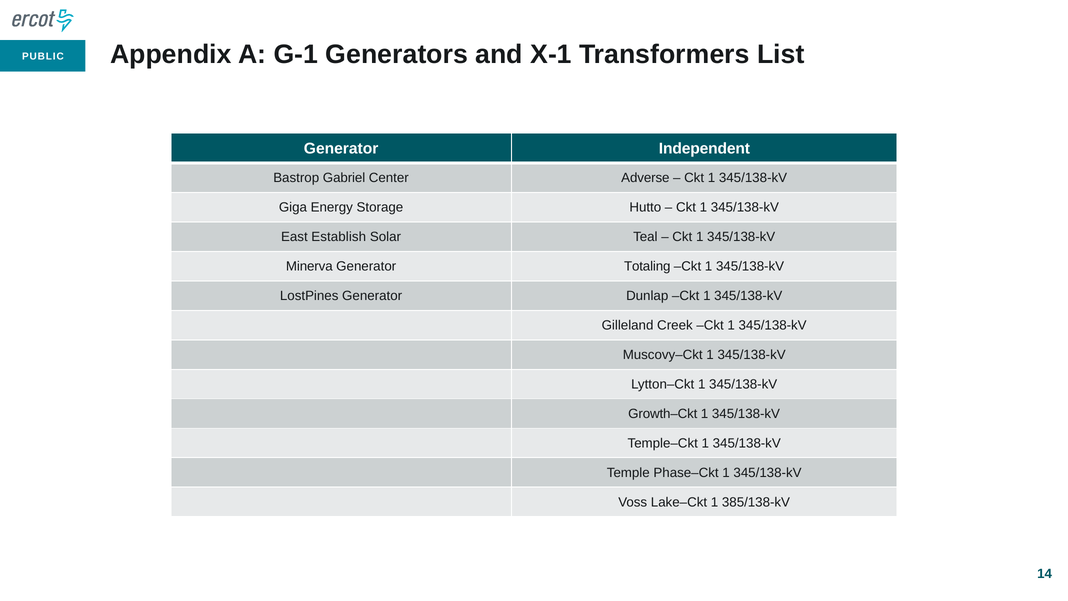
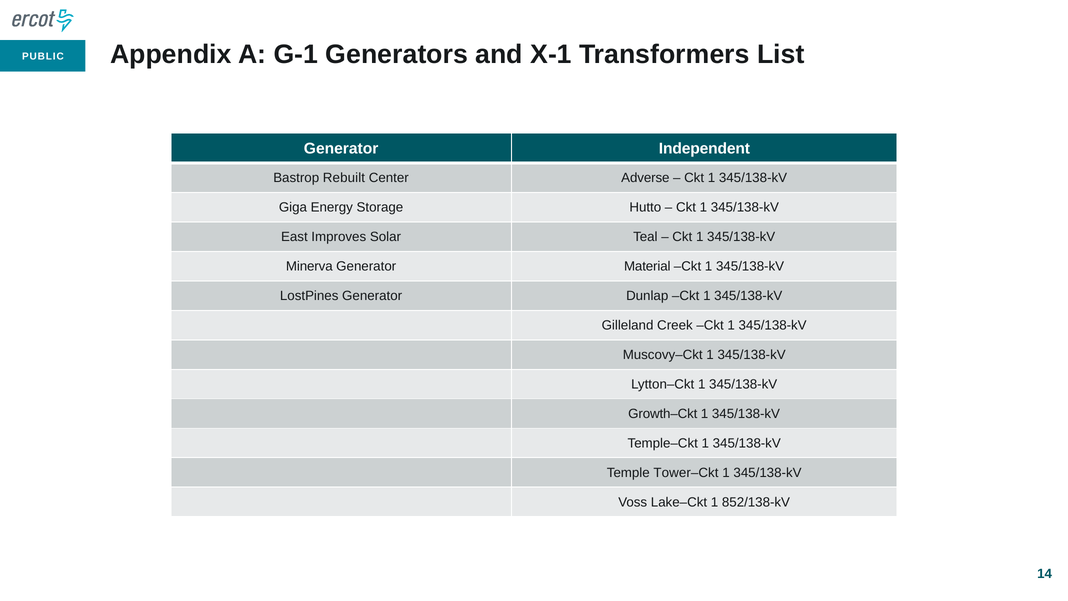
Gabriel: Gabriel -> Rebuilt (344, 178)
Establish: Establish -> Improves (339, 237)
Totaling: Totaling -> Material (647, 266)
Phase–Ckt: Phase–Ckt -> Tower–Ckt (686, 473)
385/138-kV: 385/138-kV -> 852/138-kV (756, 502)
